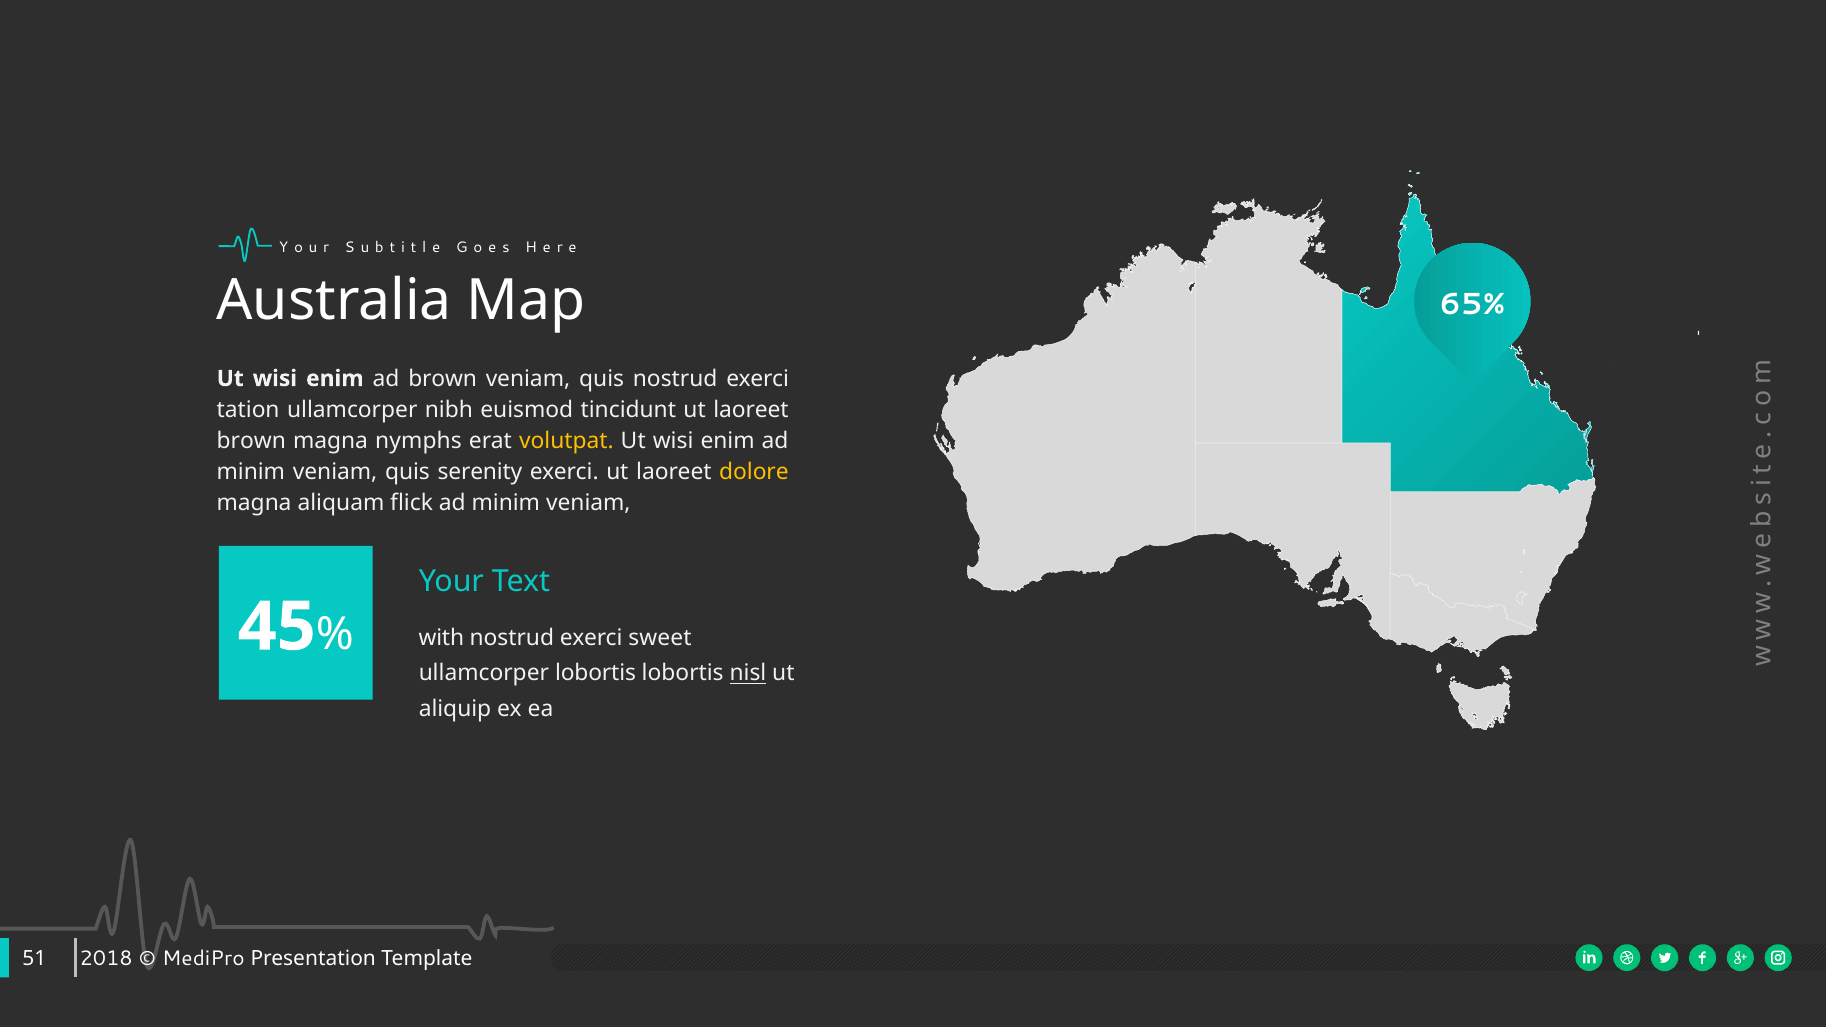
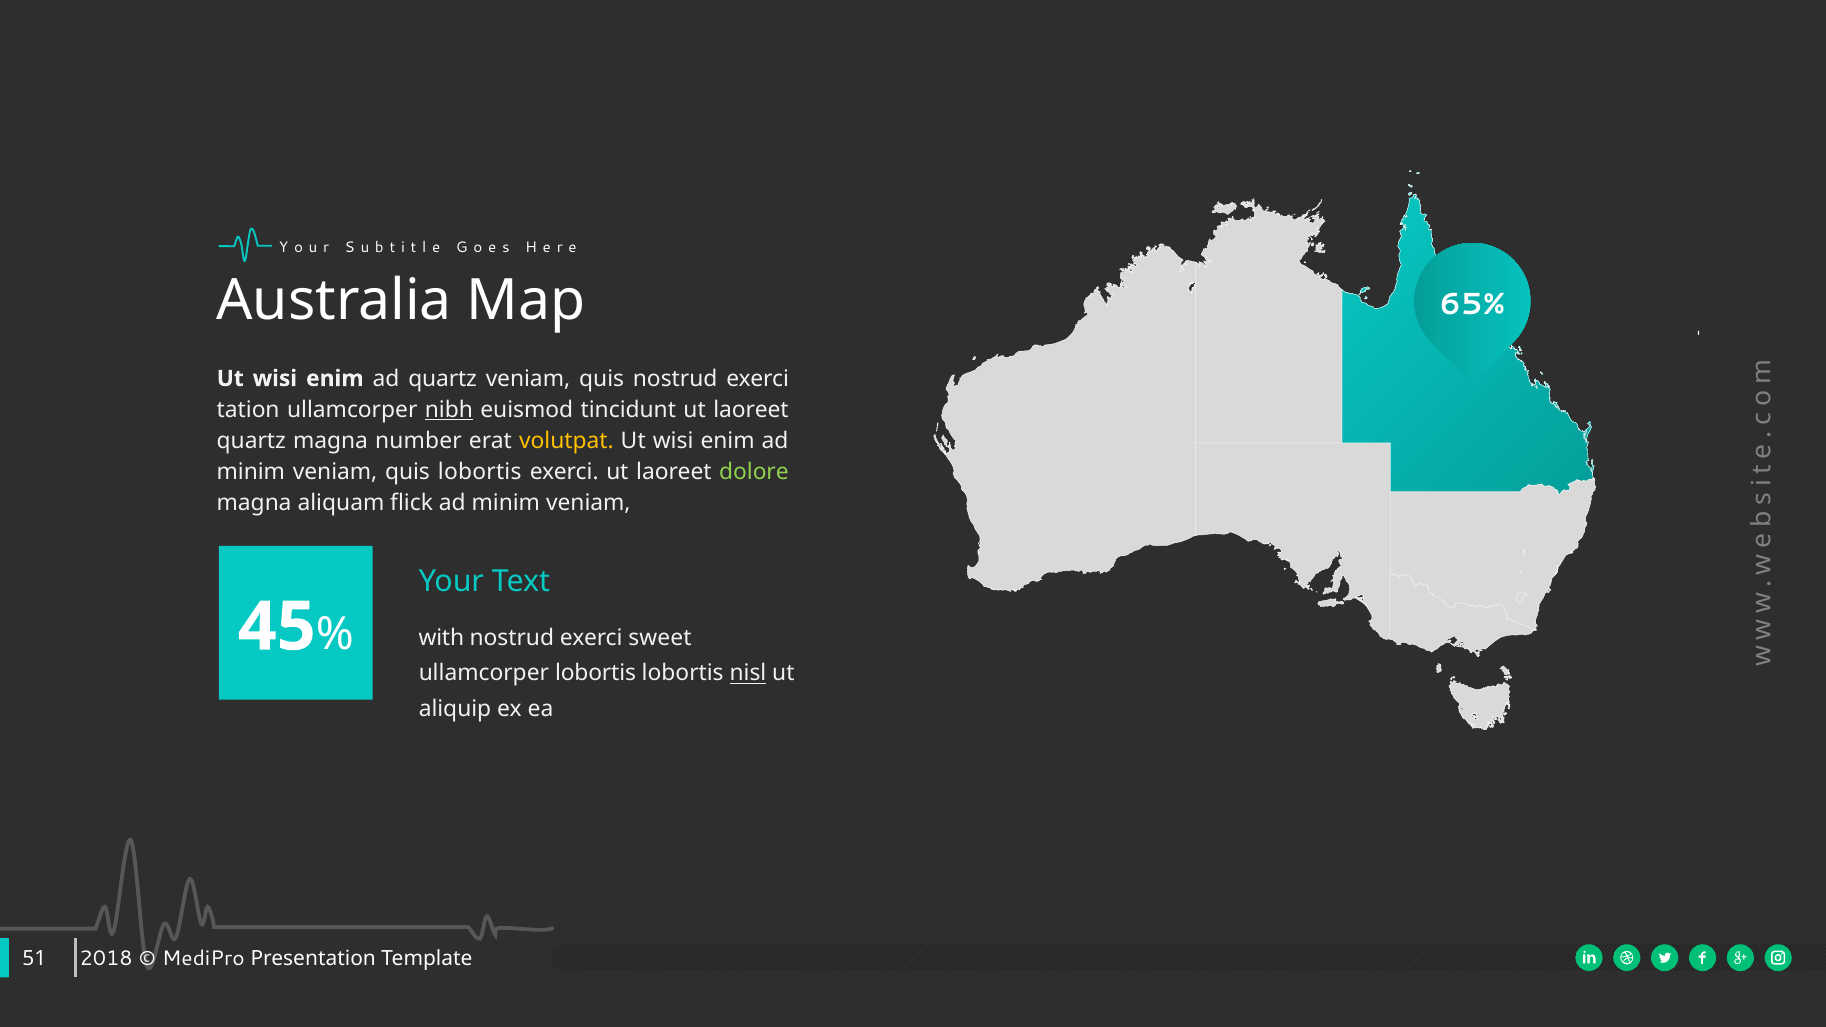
ad brown: brown -> quartz (443, 379)
nibh underline: none -> present (449, 410)
brown: brown -> quartz (251, 441)
nymphs: nymphs -> number (419, 441)
quis serenity: serenity -> lobortis (480, 472)
dolore colour: yellow -> light green (754, 472)
